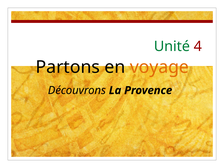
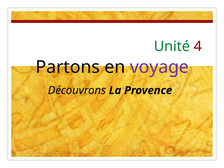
voyage colour: orange -> purple (159, 67)
